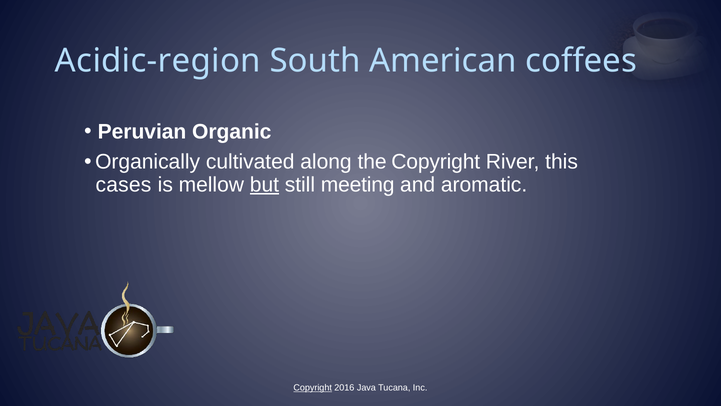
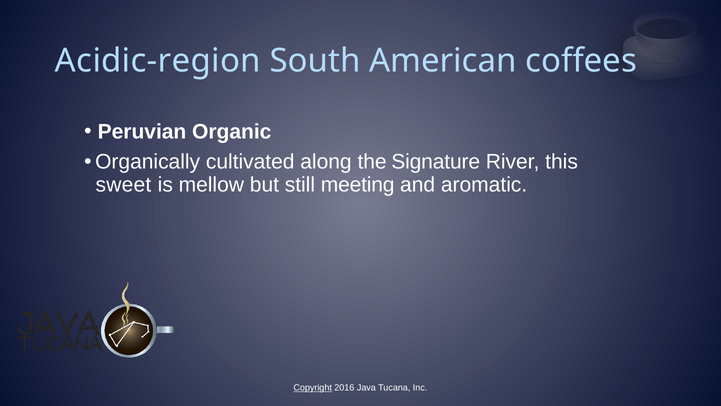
the Copyright: Copyright -> Signature (436, 162)
cases: cases -> sweet (123, 185)
but underline: present -> none (264, 185)
